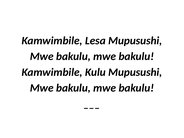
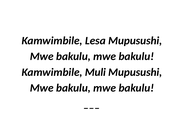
Kulu: Kulu -> Muli (95, 72)
